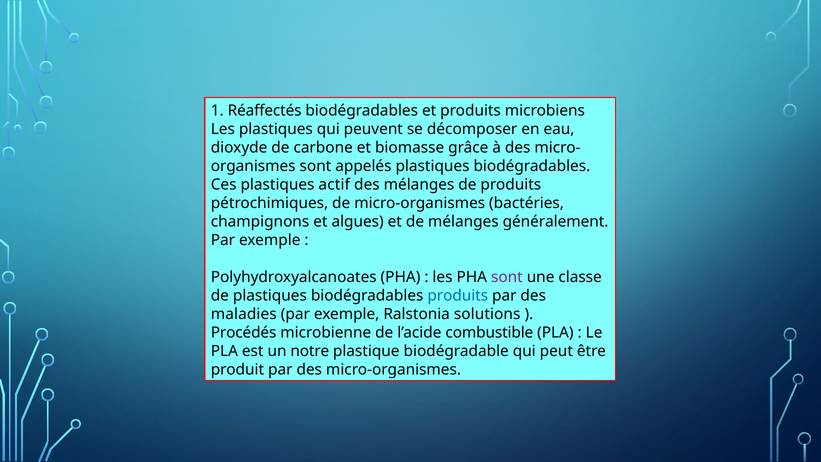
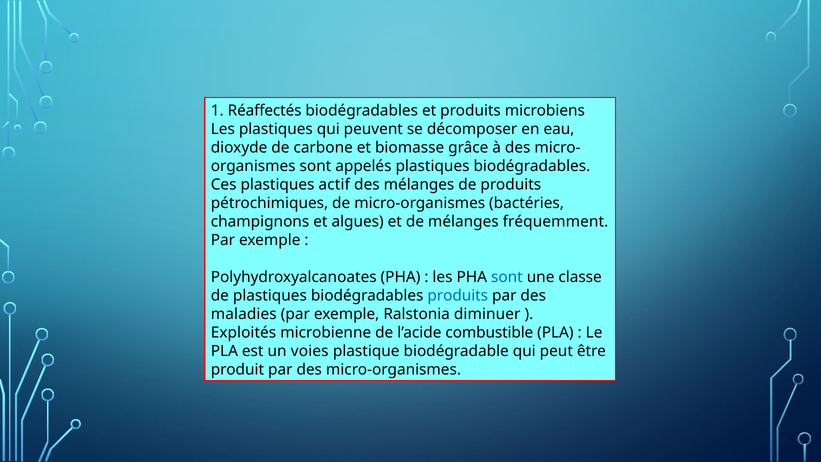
généralement: généralement -> fréquemment (555, 222)
sont colour: purple -> blue (507, 277)
solutions: solutions -> diminuer (487, 314)
Procédés: Procédés -> Exploités (244, 332)
notre: notre -> voies (310, 351)
